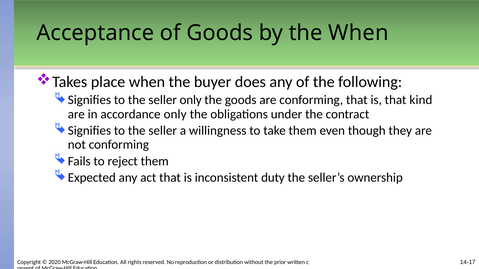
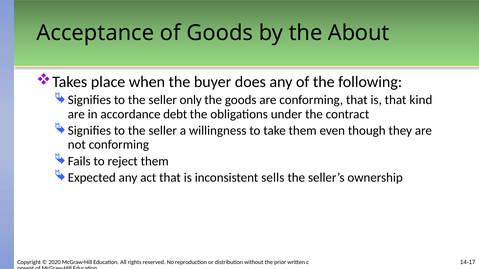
the When: When -> About (359, 33)
accordance only: only -> debt (175, 114)
duty: duty -> sells (273, 178)
